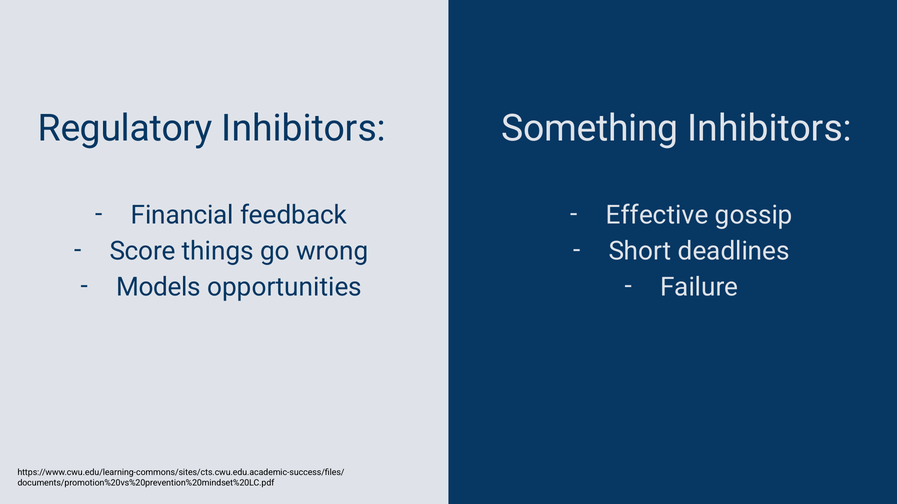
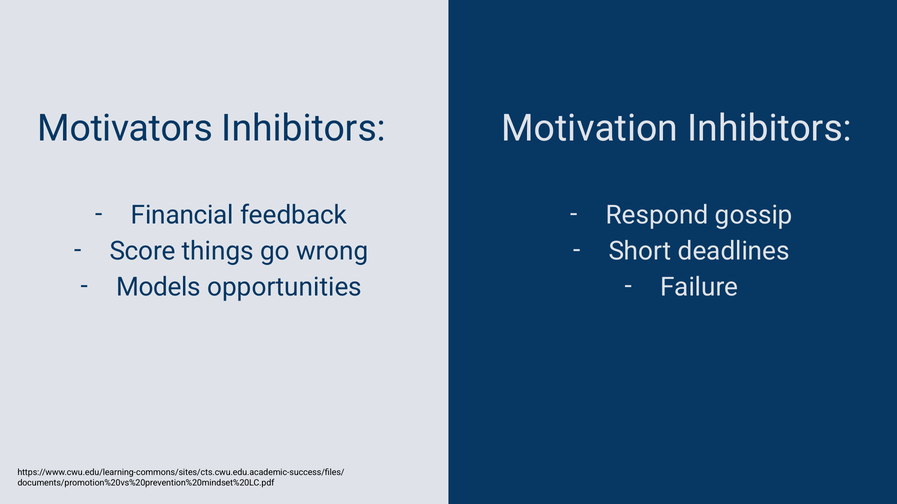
Regulatory: Regulatory -> Motivators (125, 128)
Something: Something -> Motivation (590, 128)
Effective: Effective -> Respond (657, 215)
